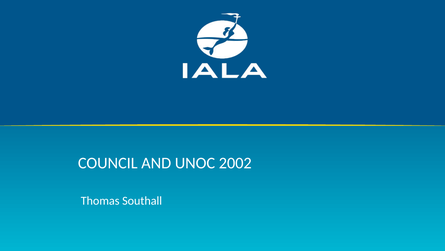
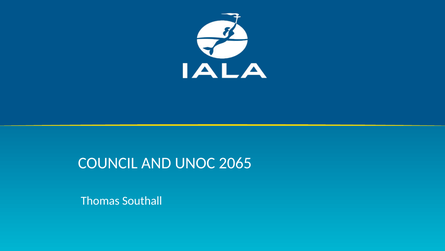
2002: 2002 -> 2065 (235, 163)
